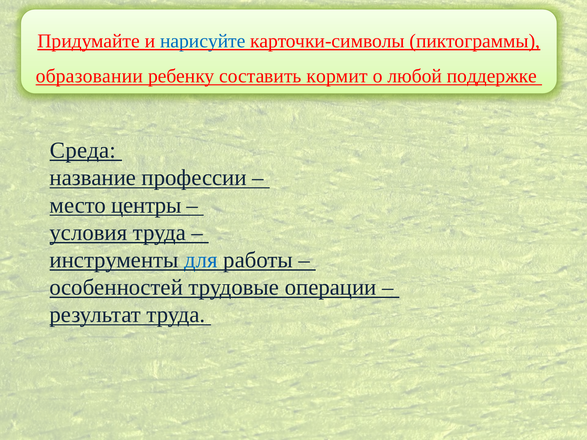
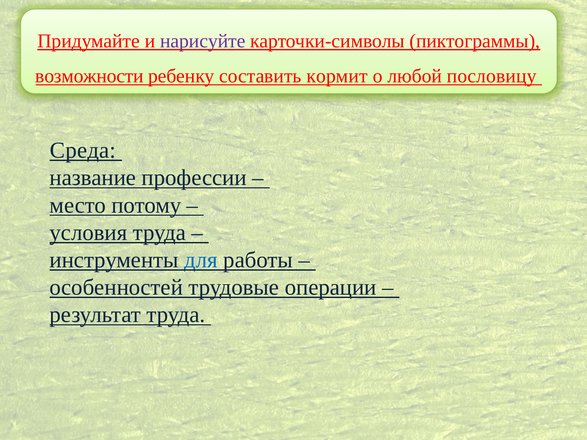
нарисуйте colour: blue -> purple (203, 41)
образовании: образовании -> возможности (90, 76)
поддержке: поддержке -> пословицу (492, 76)
центры: центры -> потому (146, 205)
